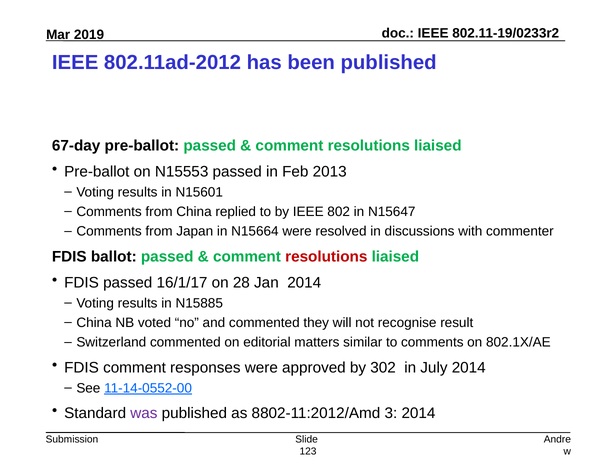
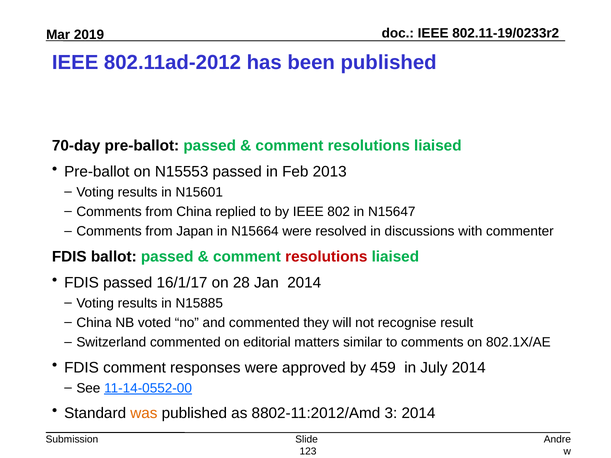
67-day: 67-day -> 70-day (76, 146)
302: 302 -> 459 (383, 368)
was colour: purple -> orange (144, 413)
